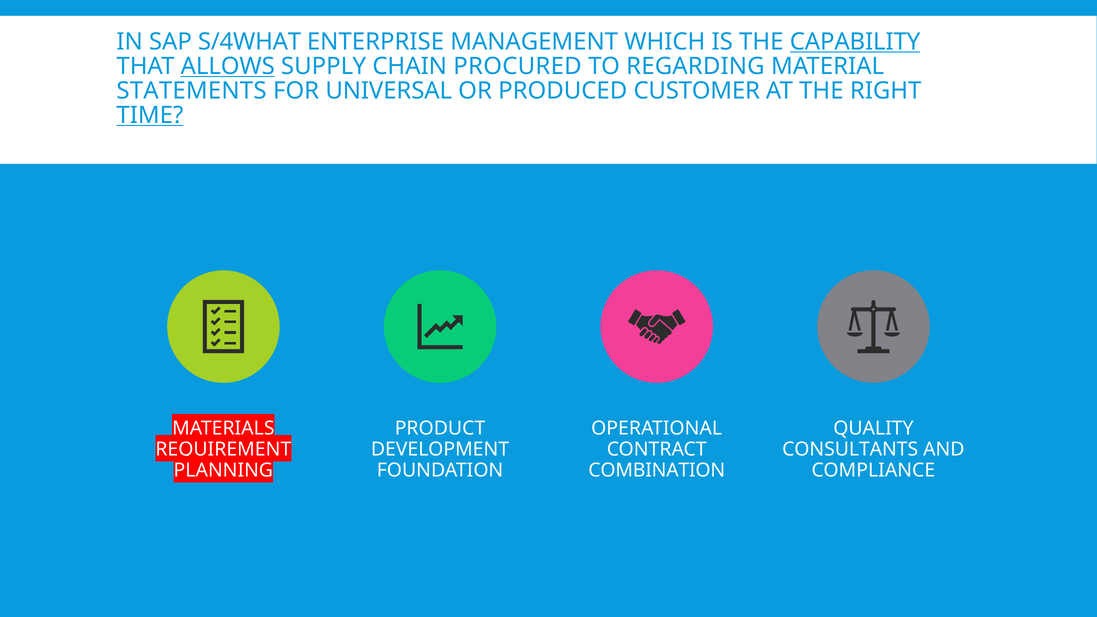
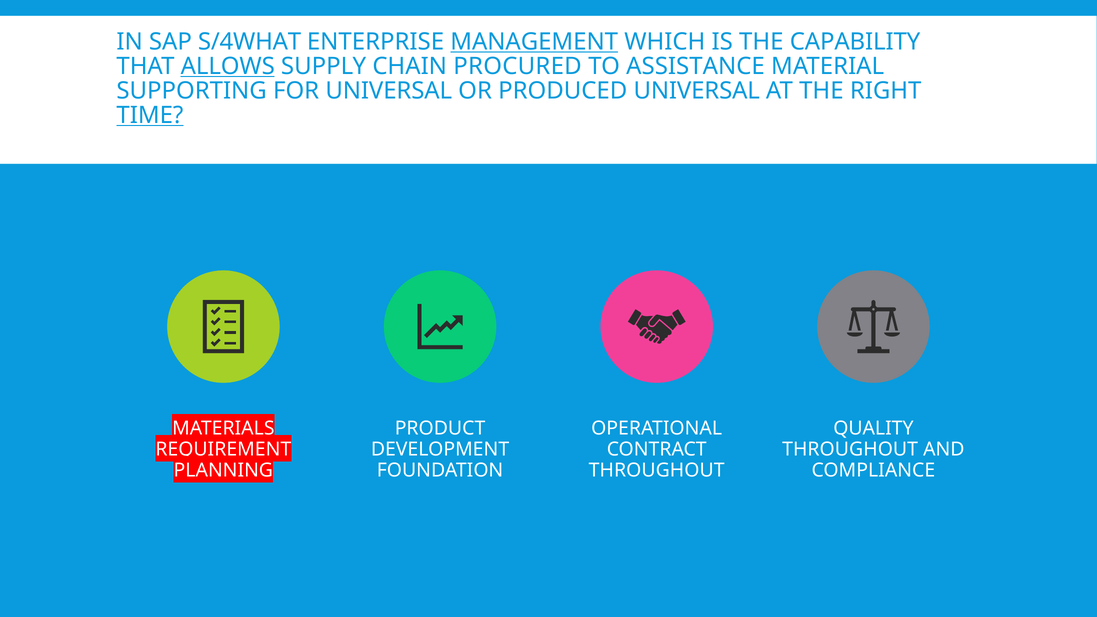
MANAGEMENT underline: none -> present (534, 42)
CAPABILITY underline: present -> none (855, 42)
REGARDING: REGARDING -> ASSISTANCE (696, 66)
STATEMENTS: STATEMENTS -> SUPPORTING (192, 91)
PRODUCED CUSTOMER: CUSTOMER -> UNIVERSAL (697, 91)
CONSULTANTS: CONSULTANTS -> THROUGHOUT (850, 449)
COMBINATION: COMBINATION -> THROUGHOUT (657, 470)
